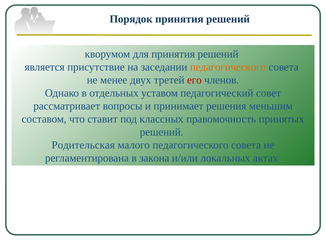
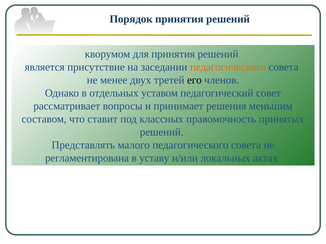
его colour: red -> black (194, 80)
Родительская: Родительская -> Представлять (83, 145)
закона: закона -> уставу (154, 158)
